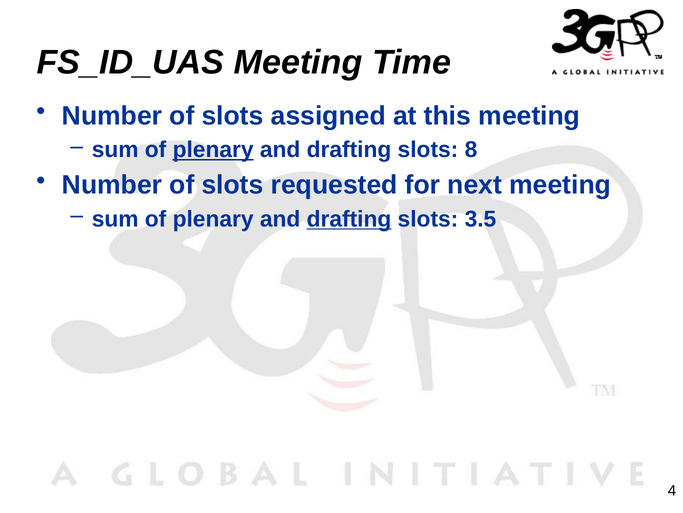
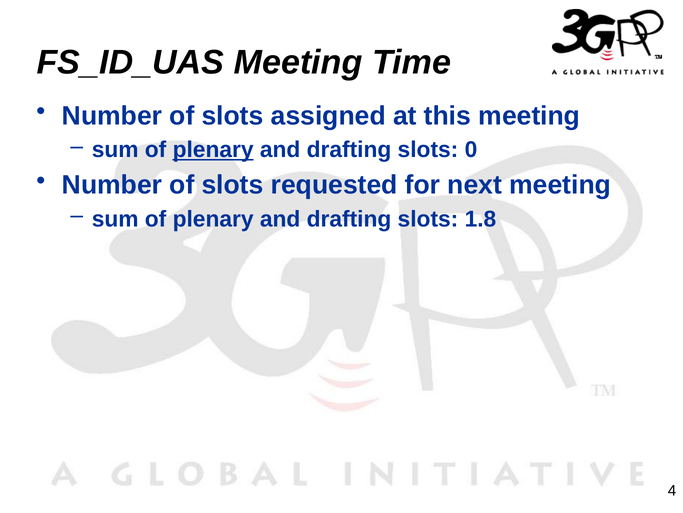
8: 8 -> 0 (471, 150)
drafting underline: present -> none (349, 219)
3.5: 3.5 -> 1.8 (480, 219)
